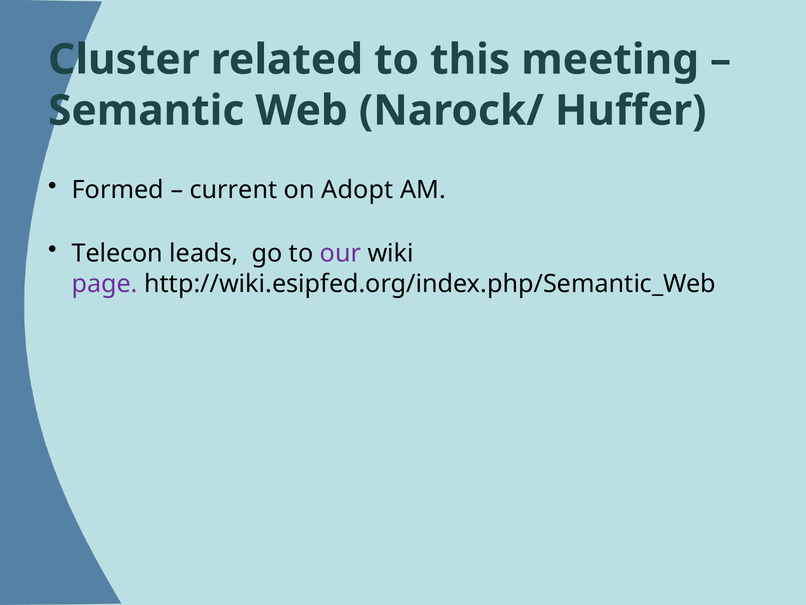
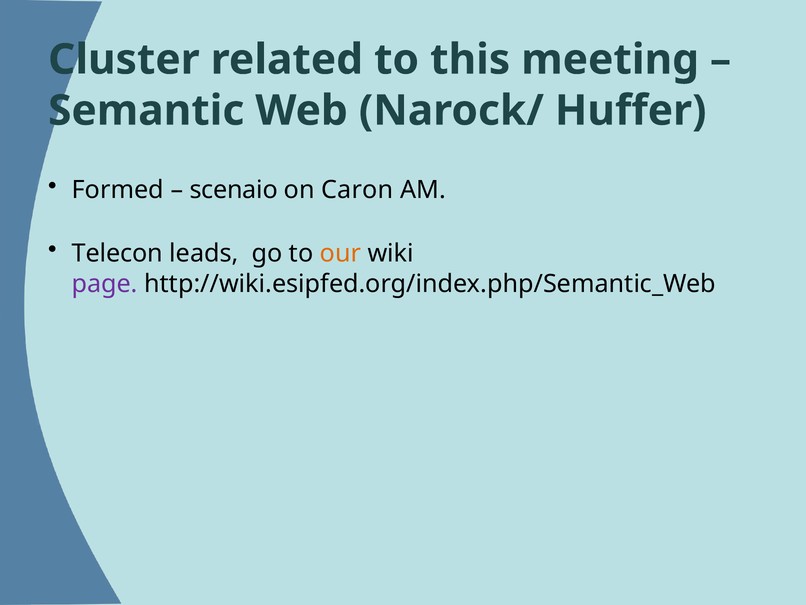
current: current -> scenaio (234, 190)
Adopt: Adopt -> Caron (357, 190)
our colour: purple -> orange (340, 253)
